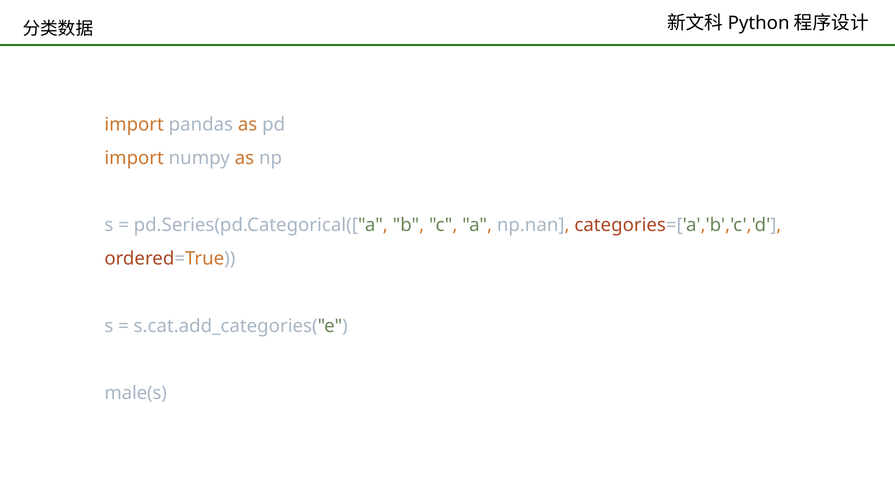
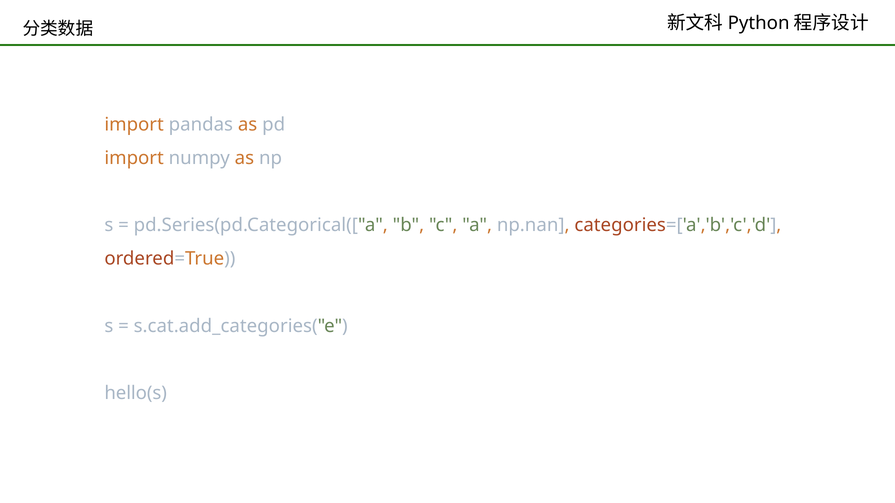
male(s: male(s -> hello(s (136, 393)
